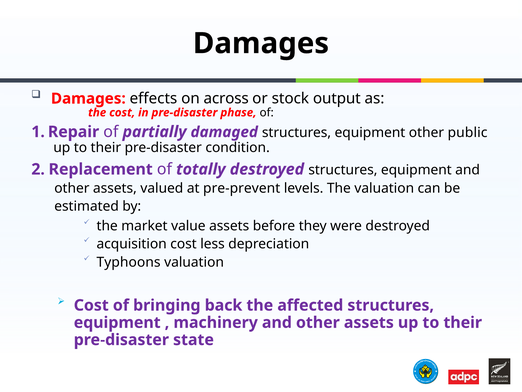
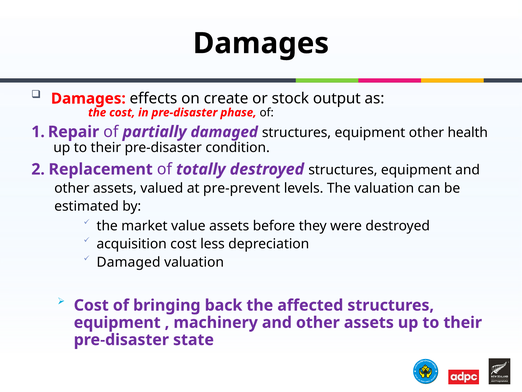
across: across -> create (226, 98)
public: public -> health (468, 132)
Typhoons: Typhoons -> Damaged (129, 262)
